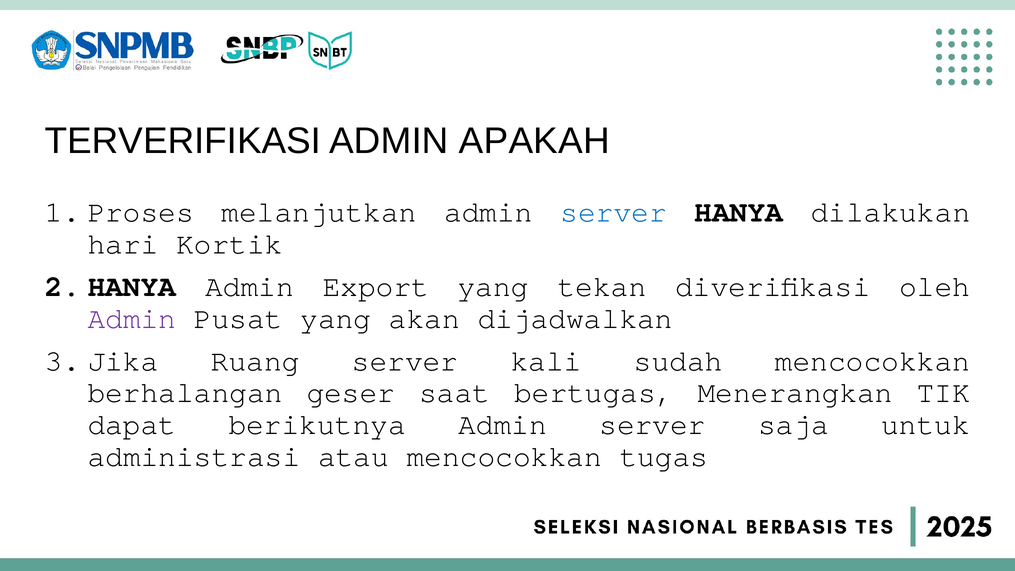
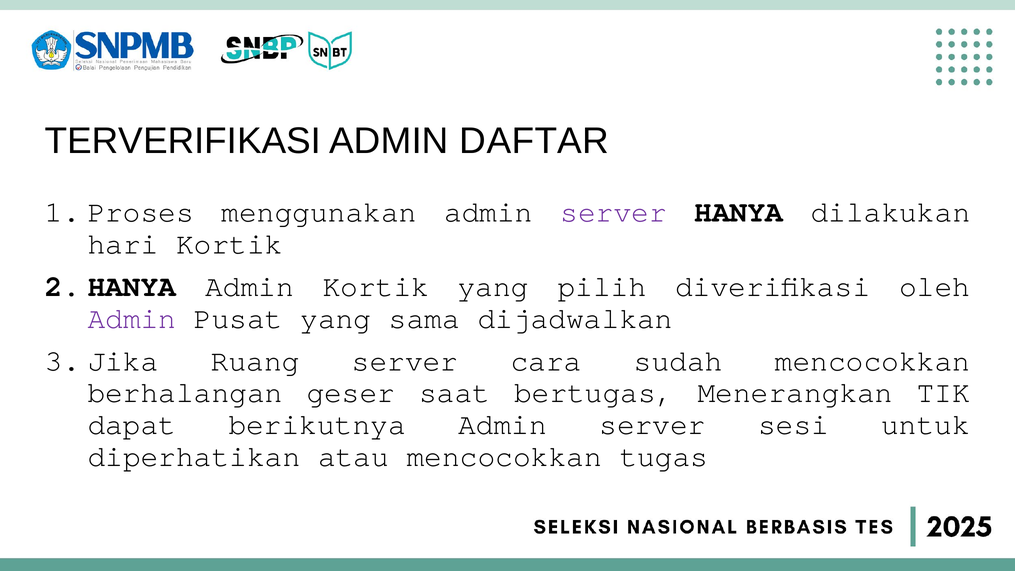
APAKAH: APAKAH -> DAFTAR (534, 141)
melanjutkan: melanjutkan -> menggunakan (319, 212)
server colour: blue -> purple (614, 212)
Admin Export: Export -> Kortik (376, 286)
tekan: tekan -> pilih (602, 286)
akan: akan -> sama (424, 318)
kali: kali -> cara (546, 361)
saja: saja -> sesi (794, 425)
administrasi: administrasi -> diperhatikan (194, 456)
